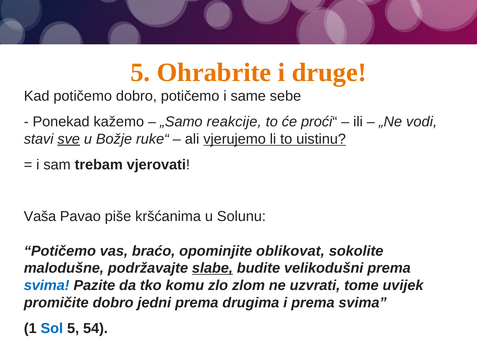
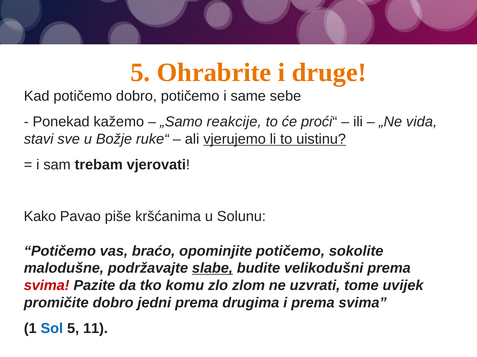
vodi: vodi -> vida (422, 122)
sve underline: present -> none (69, 139)
Vaša: Vaša -> Kako (40, 217)
opominjite oblikovat: oblikovat -> potičemo (290, 251)
svima colour: blue -> red (47, 286)
54: 54 -> 11 (96, 329)
